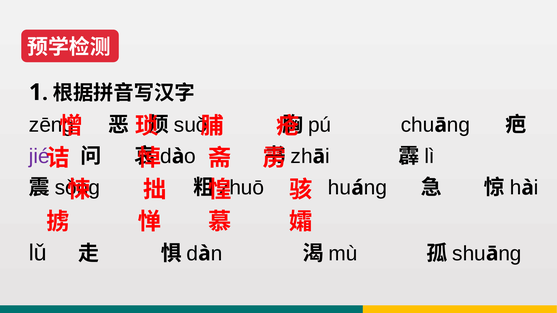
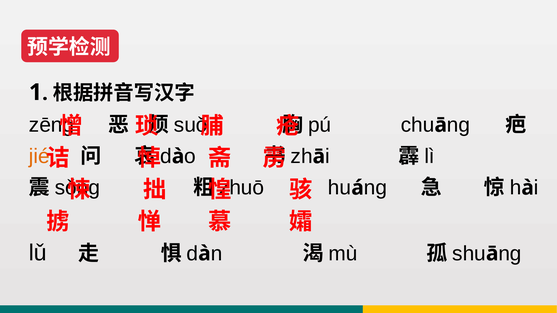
jié colour: purple -> orange (39, 157)
